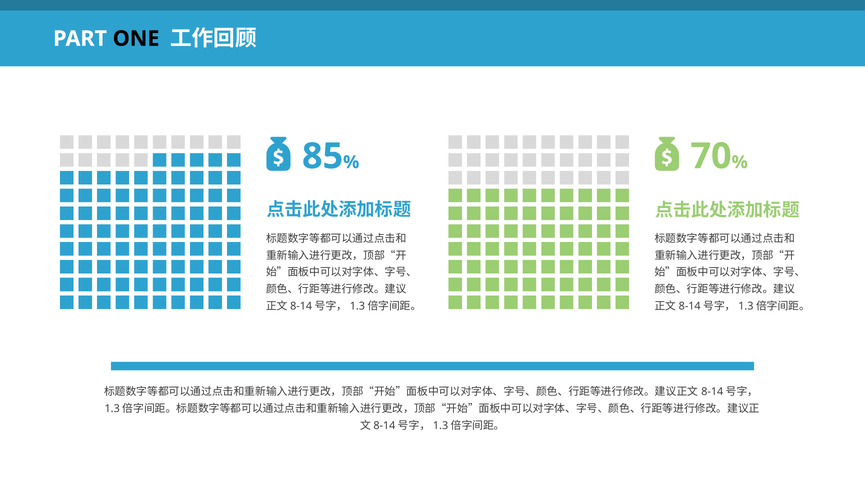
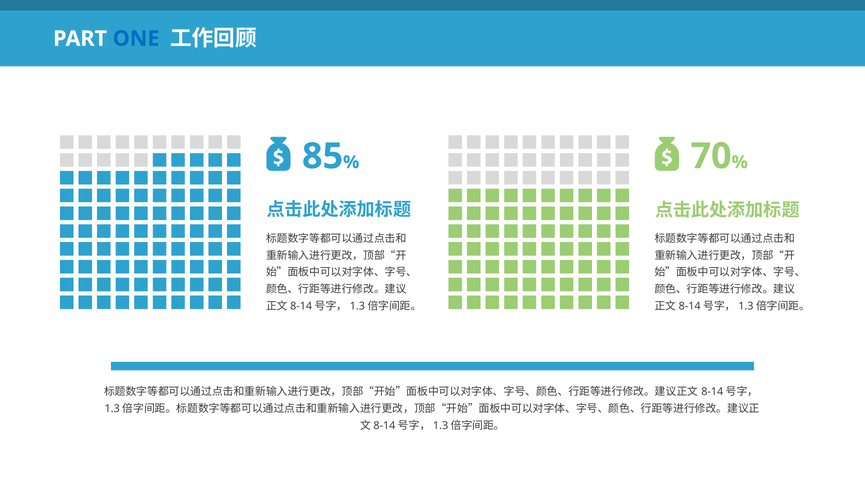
ONE colour: black -> blue (136, 39)
